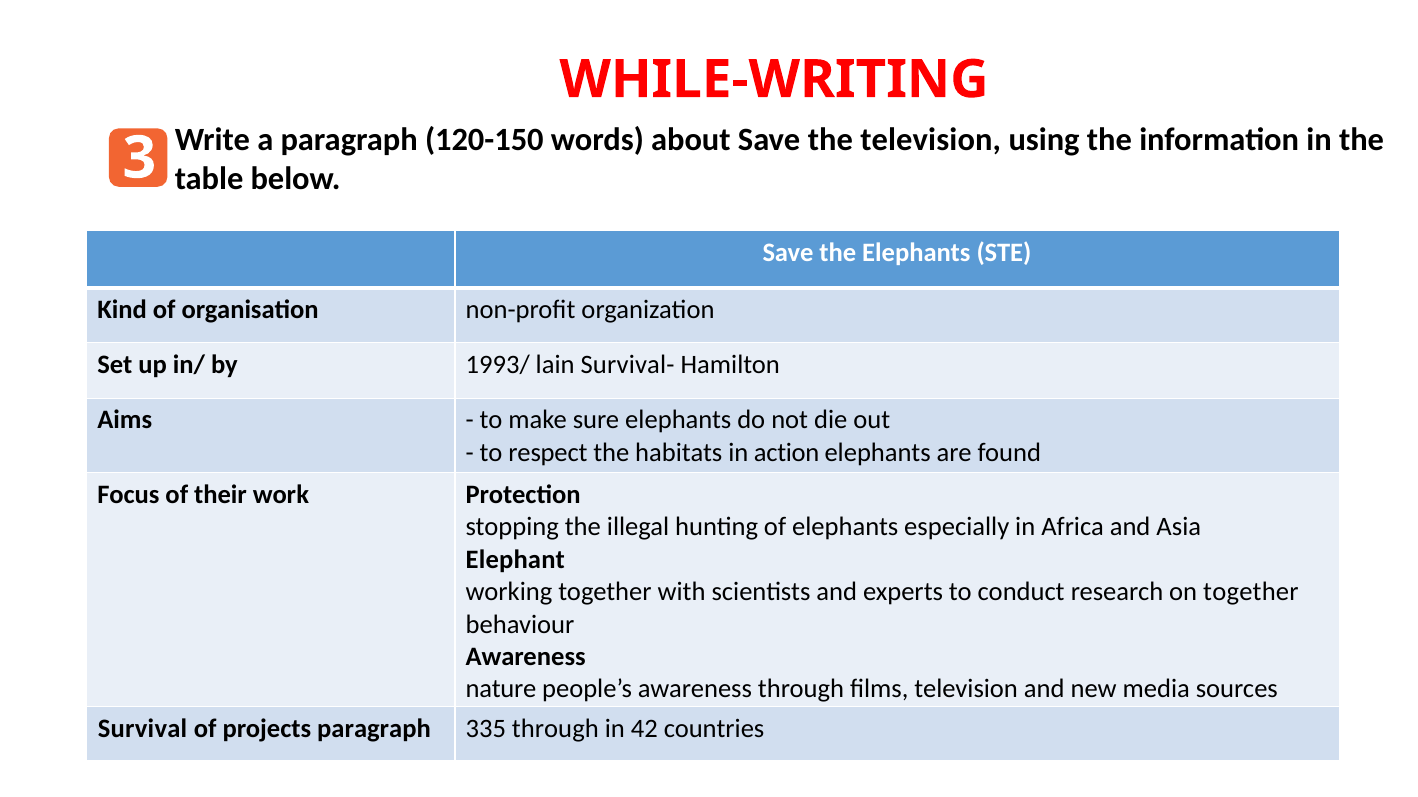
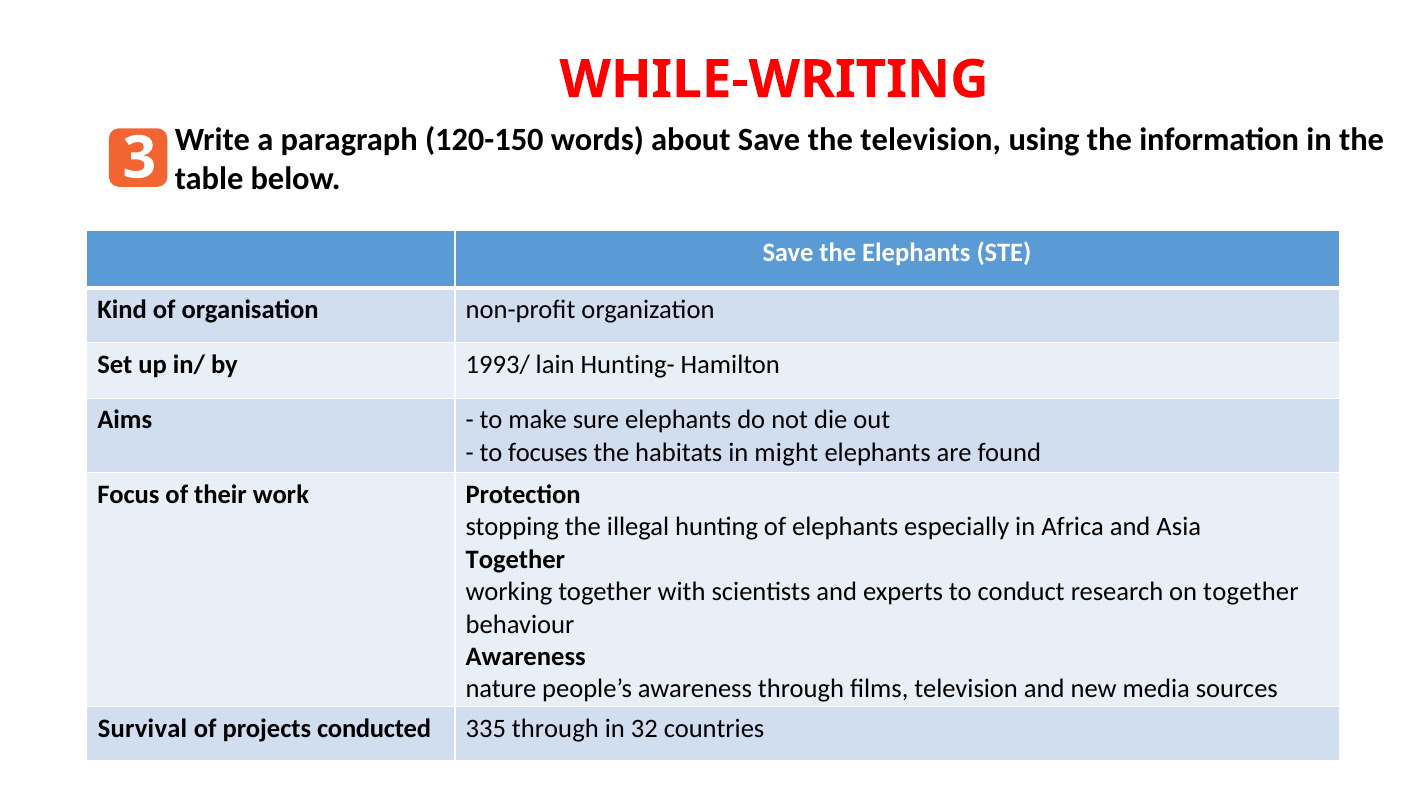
Survival-: Survival- -> Hunting- (628, 365)
respect: respect -> focuses (548, 453)
action: action -> might (786, 453)
Elephant: Elephant -> Together (515, 560)
projects paragraph: paragraph -> conducted (374, 729)
42: 42 -> 32 (644, 729)
